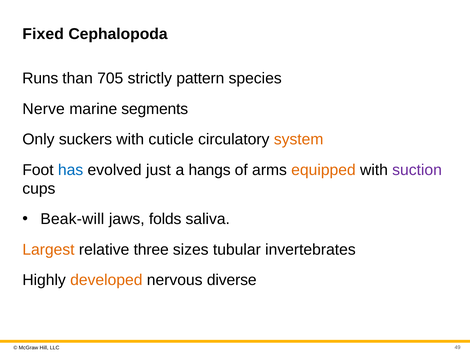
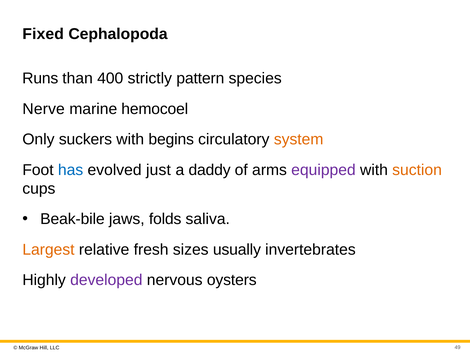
705: 705 -> 400 (110, 78)
segments: segments -> hemocoel (155, 109)
cuticle: cuticle -> begins (171, 140)
hangs: hangs -> daddy (210, 170)
equipped colour: orange -> purple (323, 170)
suction colour: purple -> orange (417, 170)
Beak-will: Beak-will -> Beak-bile (72, 219)
three: three -> fresh (151, 250)
tubular: tubular -> usually (237, 250)
developed colour: orange -> purple (106, 281)
diverse: diverse -> oysters (232, 281)
